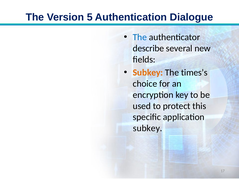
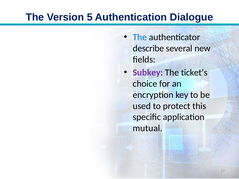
Subkey colour: orange -> purple (148, 73)
times’s: times’s -> ticket’s (194, 73)
subkey: subkey -> mutual (148, 128)
